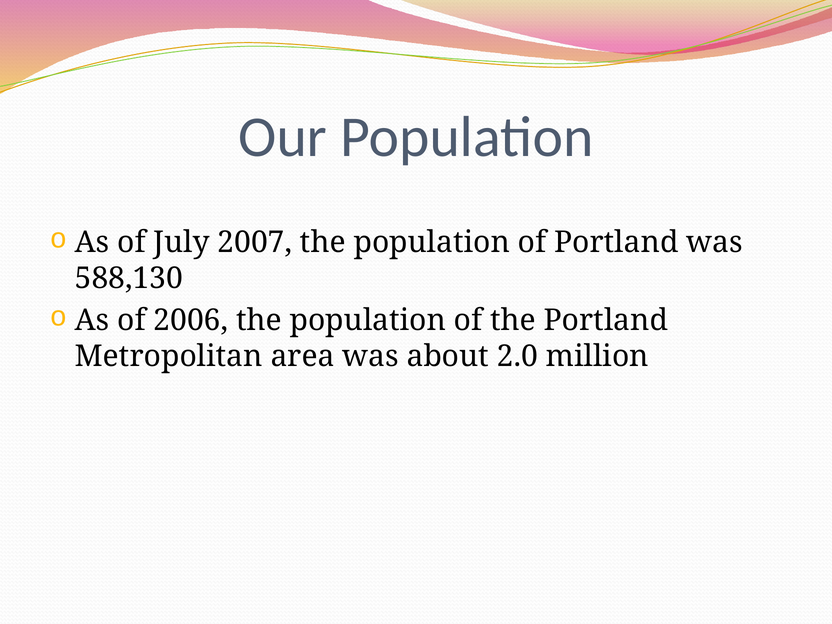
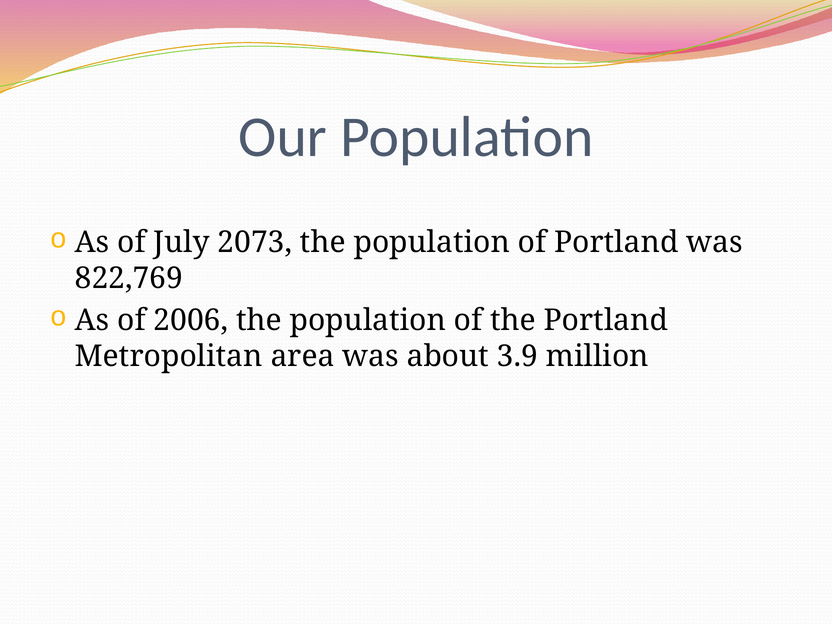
2007: 2007 -> 2073 (255, 242)
588,130: 588,130 -> 822,769 (129, 278)
2.0: 2.0 -> 3.9 (517, 356)
